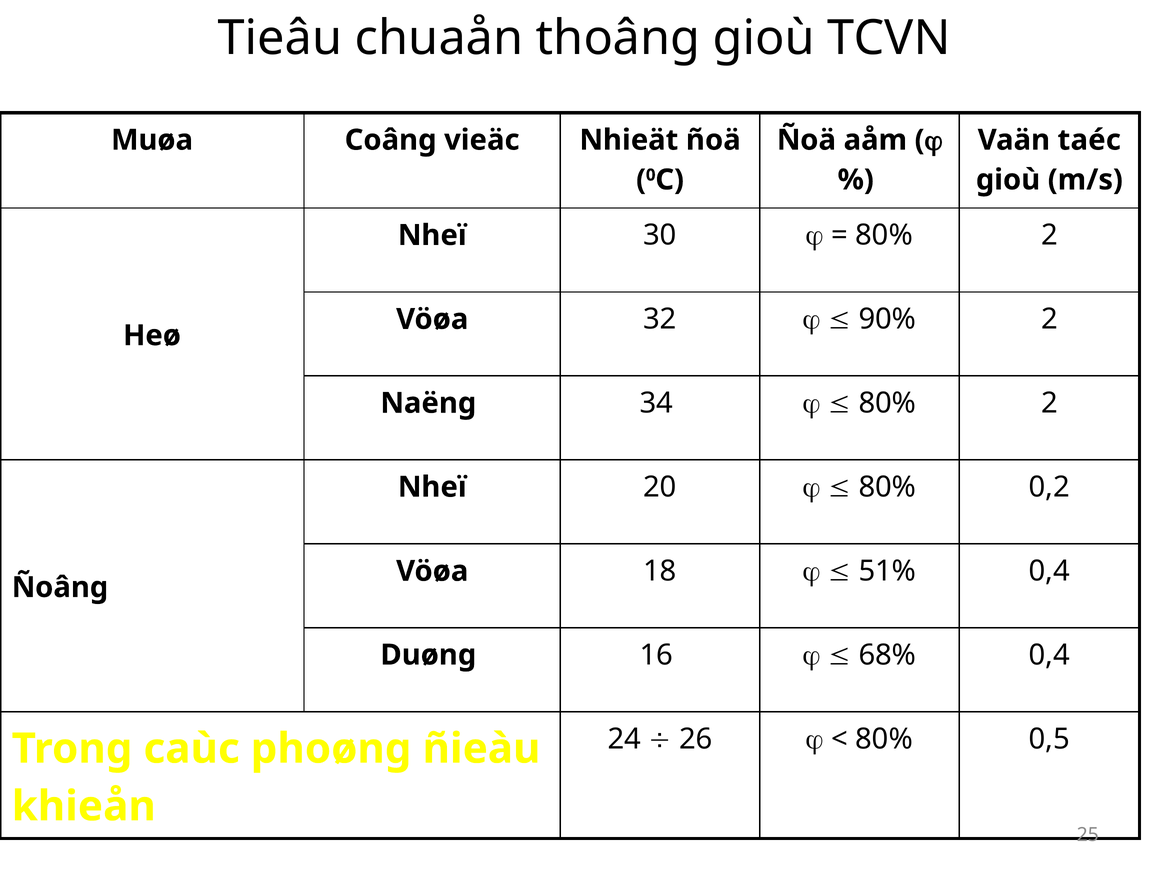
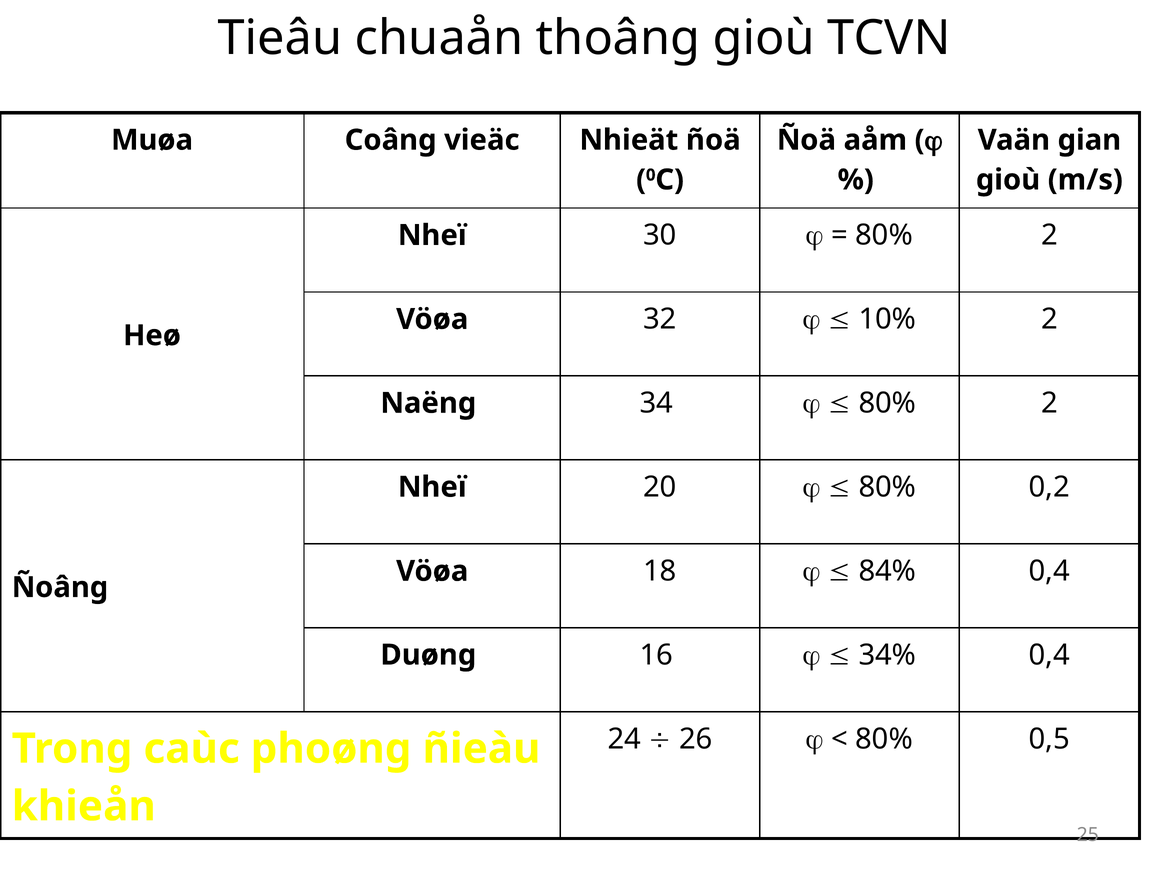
taéc: taéc -> gian (1089, 140)
90%: 90% -> 10% (887, 320)
51%: 51% -> 84% (887, 572)
68%: 68% -> 34% (887, 655)
